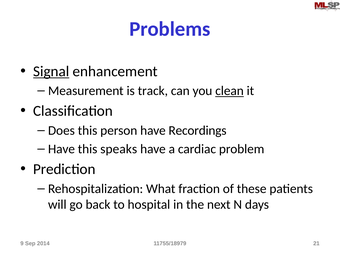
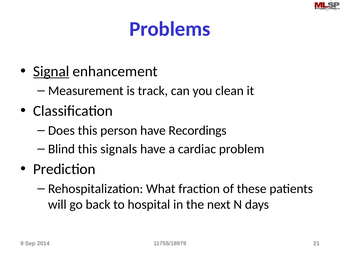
clean underline: present -> none (230, 91)
Have: Have -> Blind (61, 149)
speaks: speaks -> signals (119, 149)
